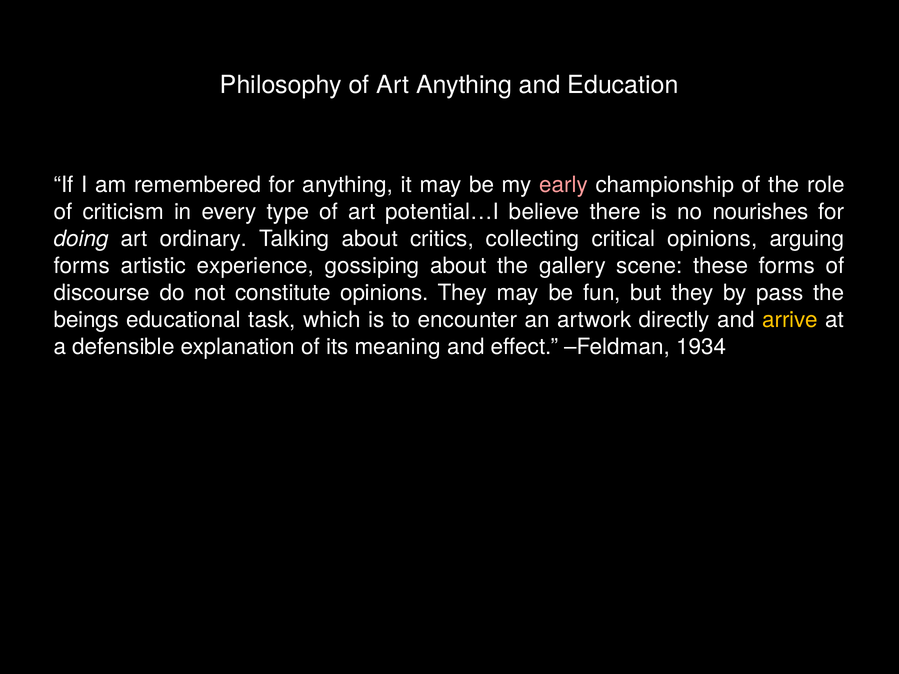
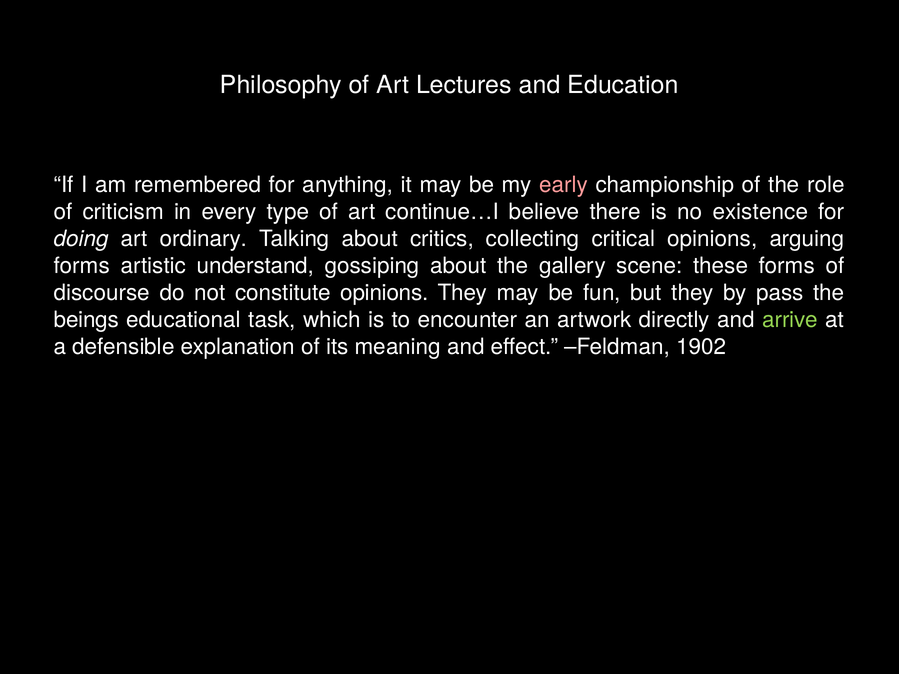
Art Anything: Anything -> Lectures (464, 85)
potential…I: potential…I -> continue…I (442, 212)
nourishes: nourishes -> existence (760, 212)
experience: experience -> understand (255, 266)
arrive colour: yellow -> light green (790, 320)
1934: 1934 -> 1902 (701, 347)
